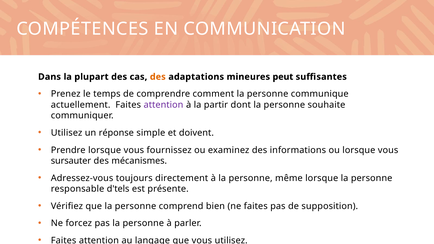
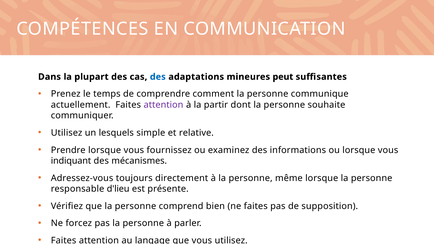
des colour: orange -> blue (158, 77)
réponse: réponse -> lesquels (116, 133)
doivent: doivent -> relative (196, 133)
sursauter: sursauter -> indiquant (71, 161)
d'tels: d'tels -> d'lieu (118, 189)
